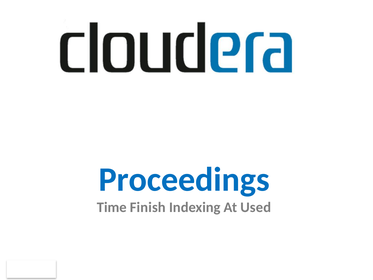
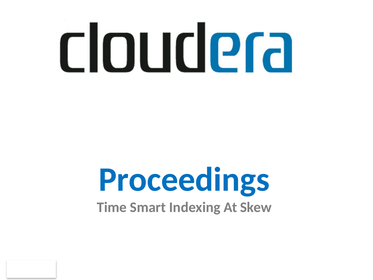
Finish: Finish -> Smart (148, 207)
Used: Used -> Skew (256, 207)
